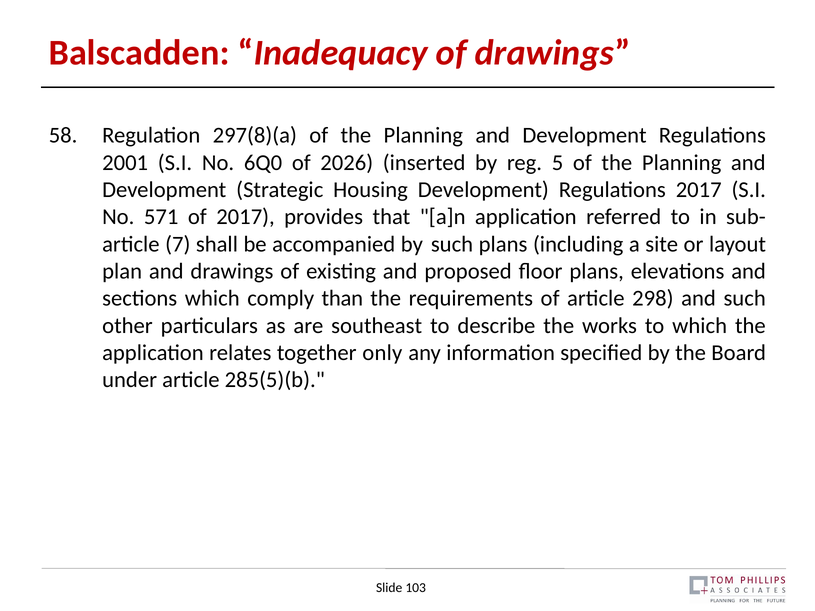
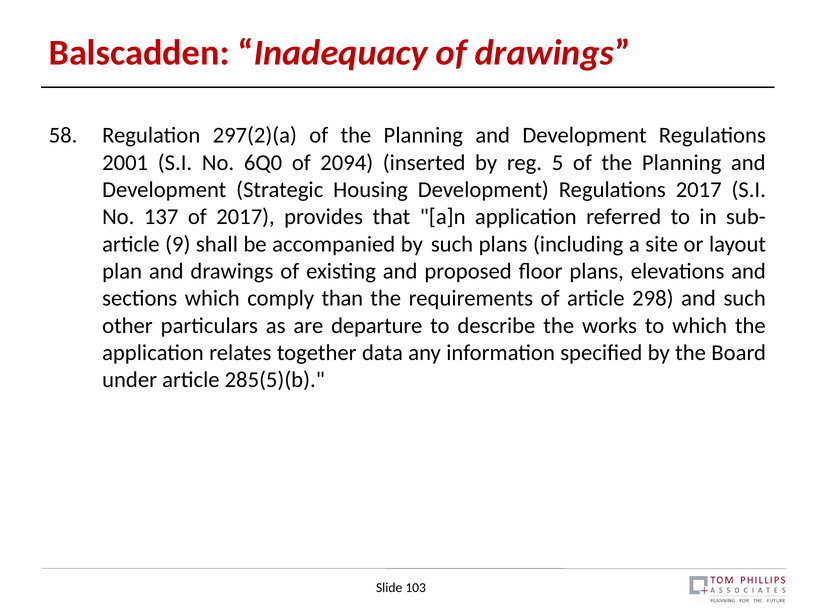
297(8)(a: 297(8)(a -> 297(2)(a (255, 135)
2026: 2026 -> 2094 (347, 163)
571: 571 -> 137 (161, 217)
7: 7 -> 9 (178, 244)
southeast: southeast -> departure (377, 326)
only: only -> data (382, 353)
